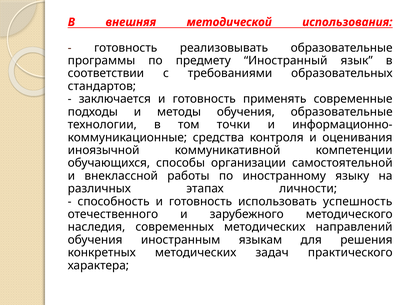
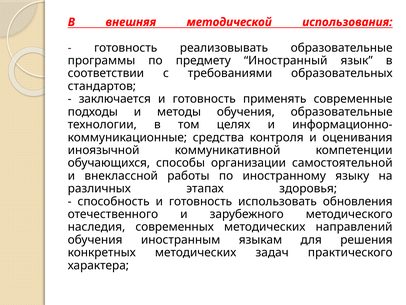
точки: точки -> целях (234, 124)
личности: личности -> здоровья (308, 188)
успешность: успешность -> обновления (358, 201)
